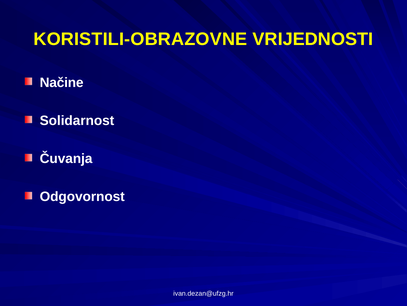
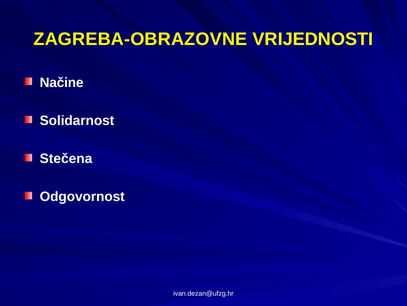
KORISTILI-OBRAZOVNE: KORISTILI-OBRAZOVNE -> ZAGREBA-OBRAZOVNE (140, 39)
Čuvanja: Čuvanja -> Stečena (66, 158)
